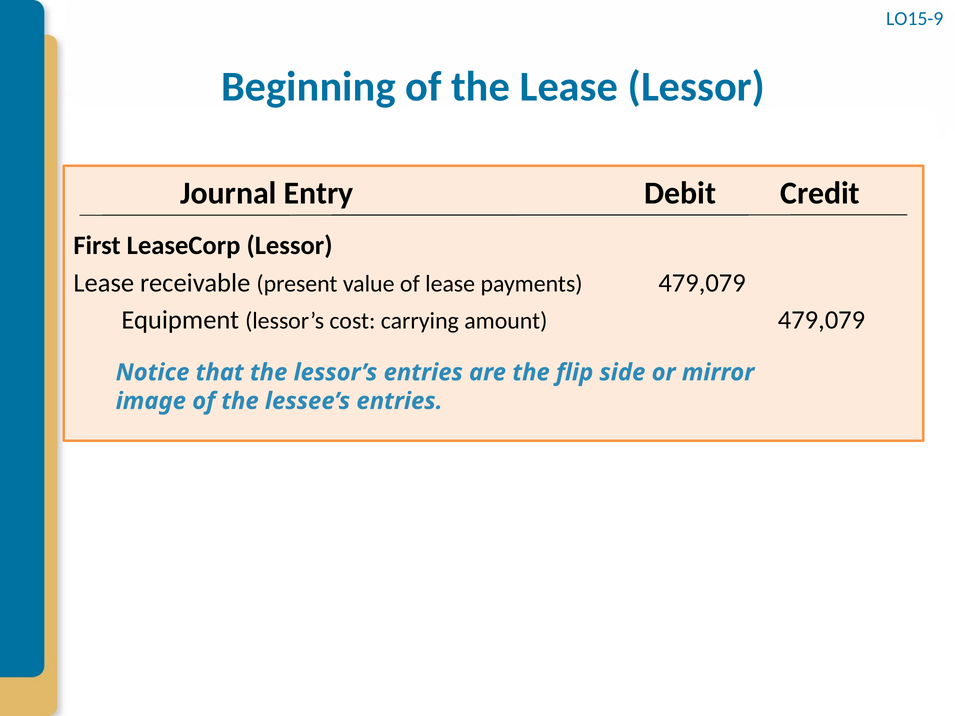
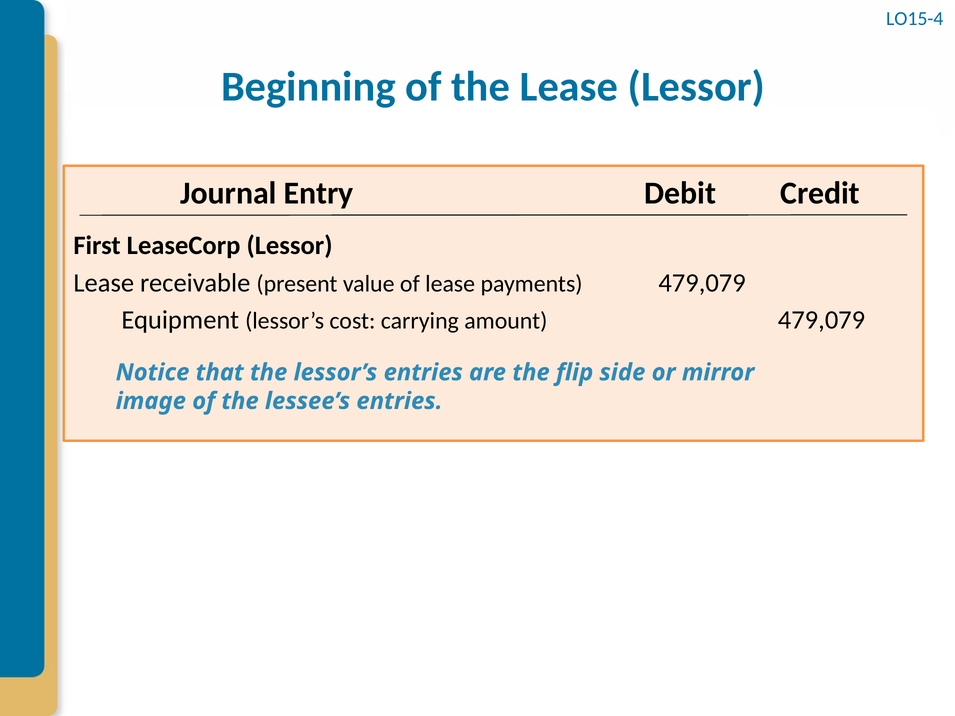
LO15-9: LO15-9 -> LO15-4 (915, 19)
